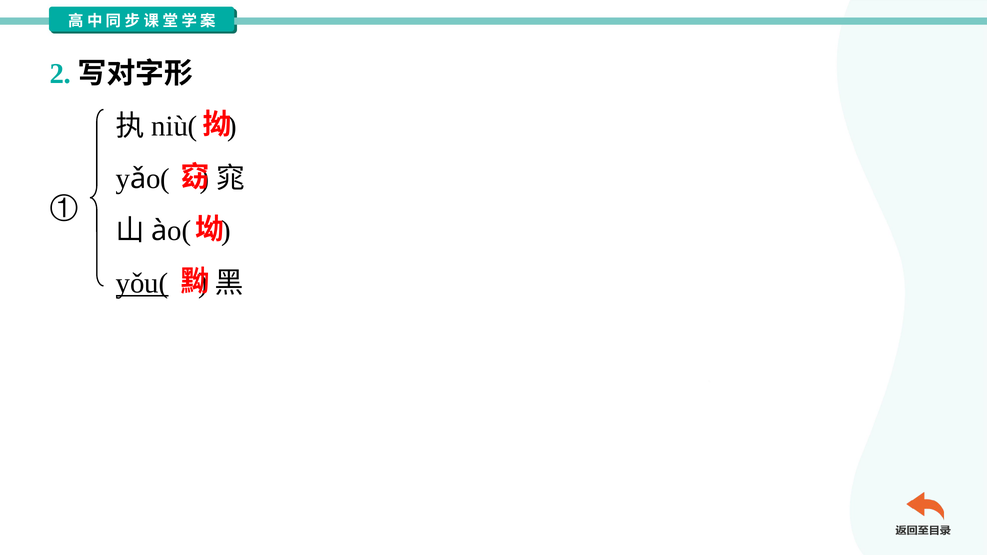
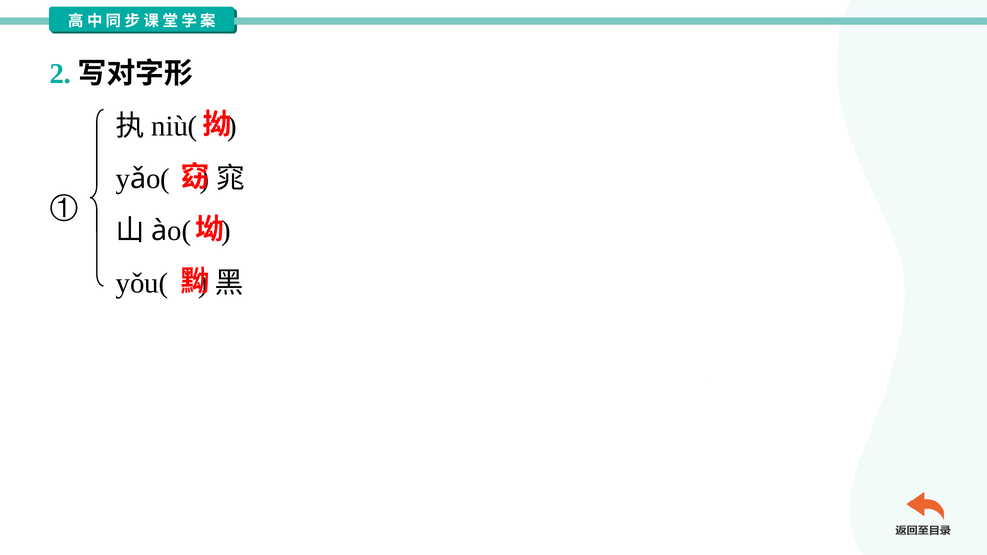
yǒu( underline: present -> none (142, 283)
